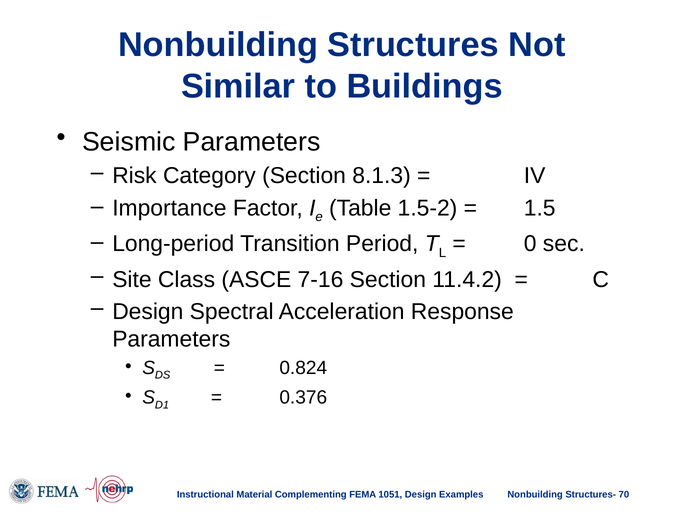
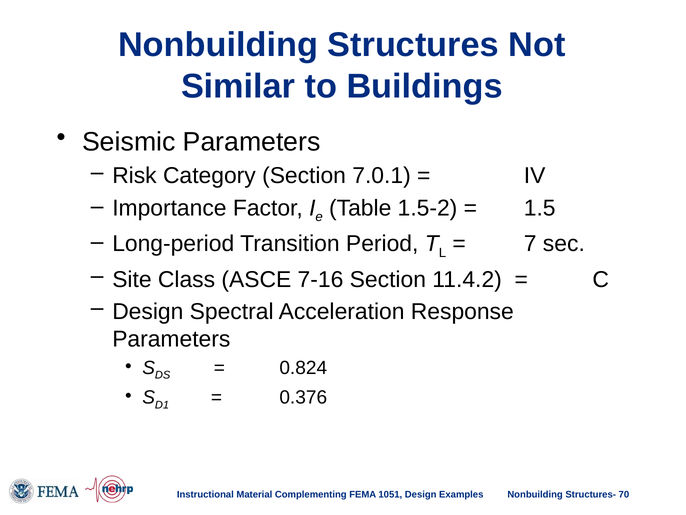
8.1.3: 8.1.3 -> 7.0.1 (382, 176)
0: 0 -> 7 (530, 244)
